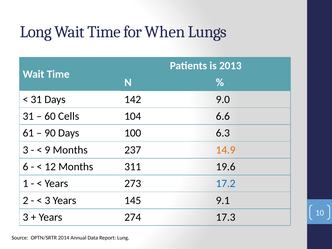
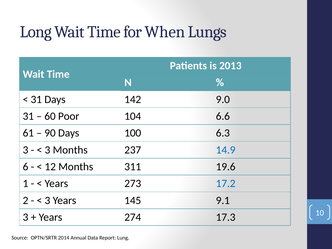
Cells: Cells -> Poor (69, 116)
9: 9 -> 3 (47, 150)
14.9 colour: orange -> blue (226, 150)
